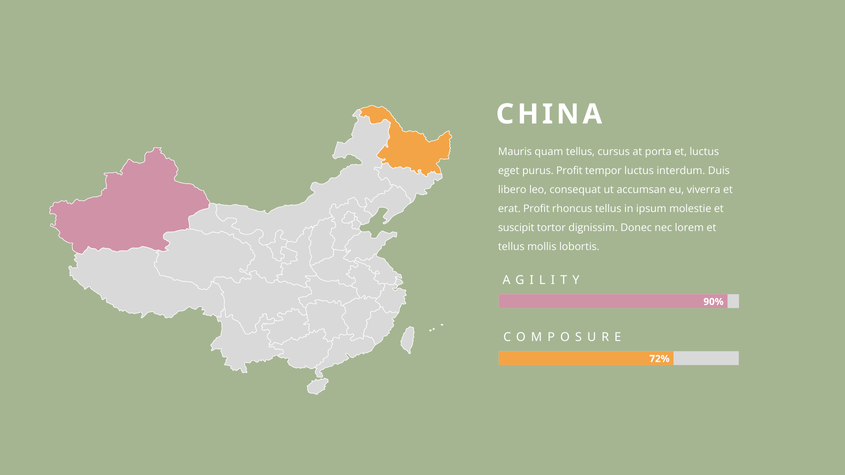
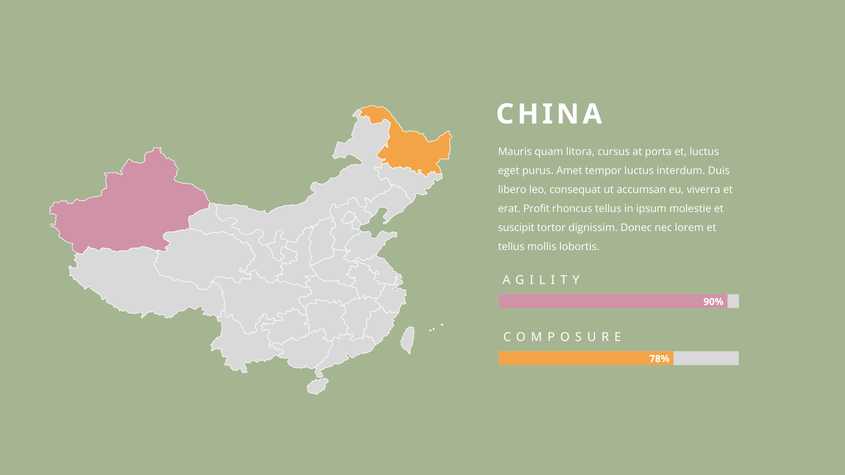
quam tellus: tellus -> litora (580, 152)
purus Profit: Profit -> Amet (569, 171)
72%: 72% -> 78% (660, 359)
